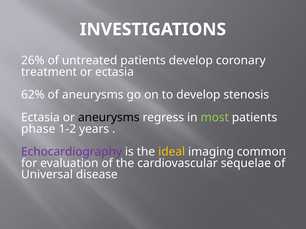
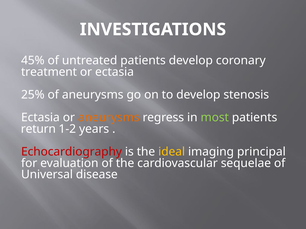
26%: 26% -> 45% (33, 61)
62%: 62% -> 25% (33, 95)
aneurysms colour: black -> orange (109, 118)
phase: phase -> return (38, 129)
Echocardiography colour: purple -> red (71, 152)
common: common -> principal (261, 152)
